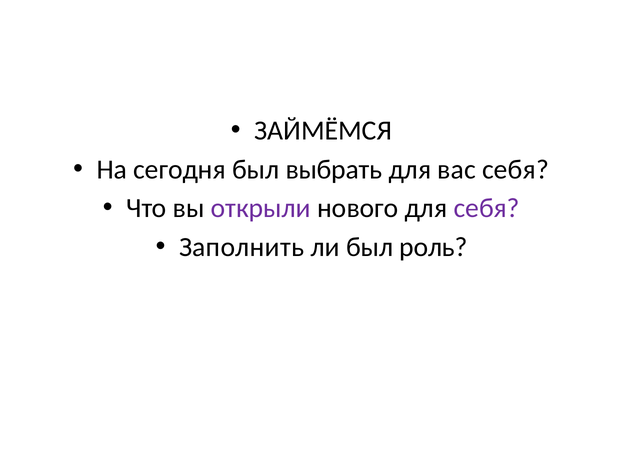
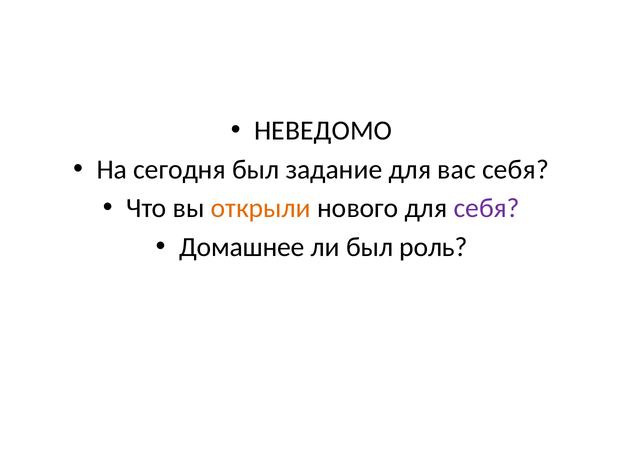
ЗАЙМЁМСЯ: ЗАЙМЁМСЯ -> НЕВЕДОМО (323, 131)
выбрать: выбрать -> задание (334, 169)
открыли colour: purple -> orange (261, 208)
Заполнить: Заполнить -> Домашнее (242, 247)
